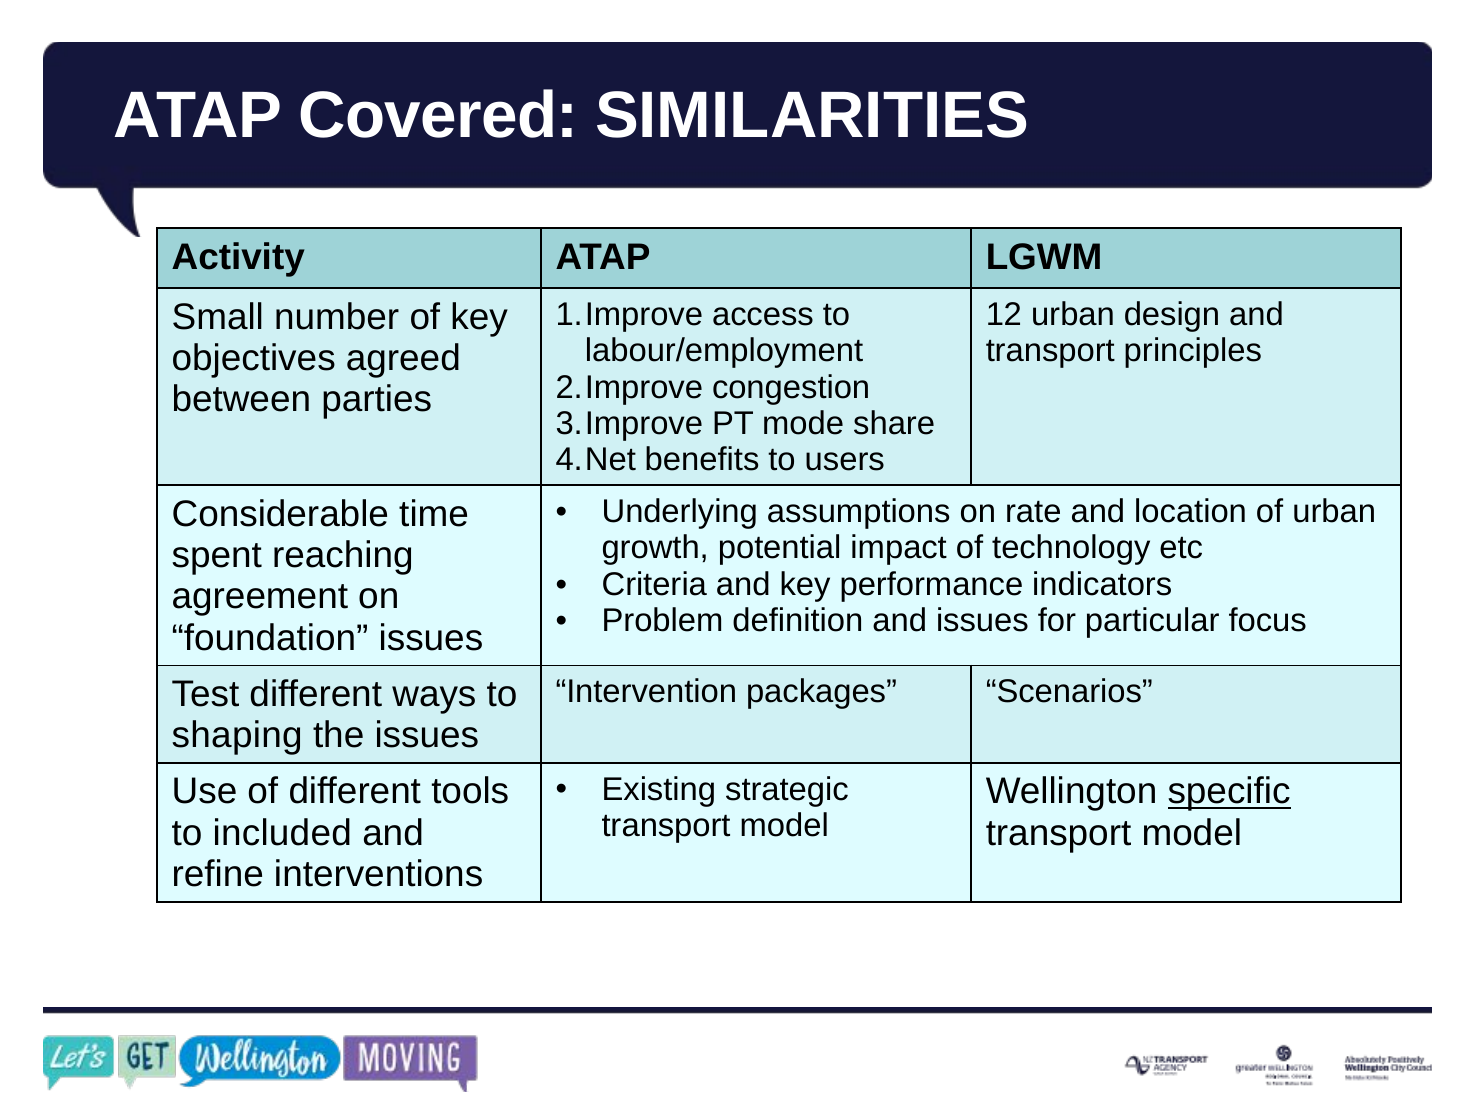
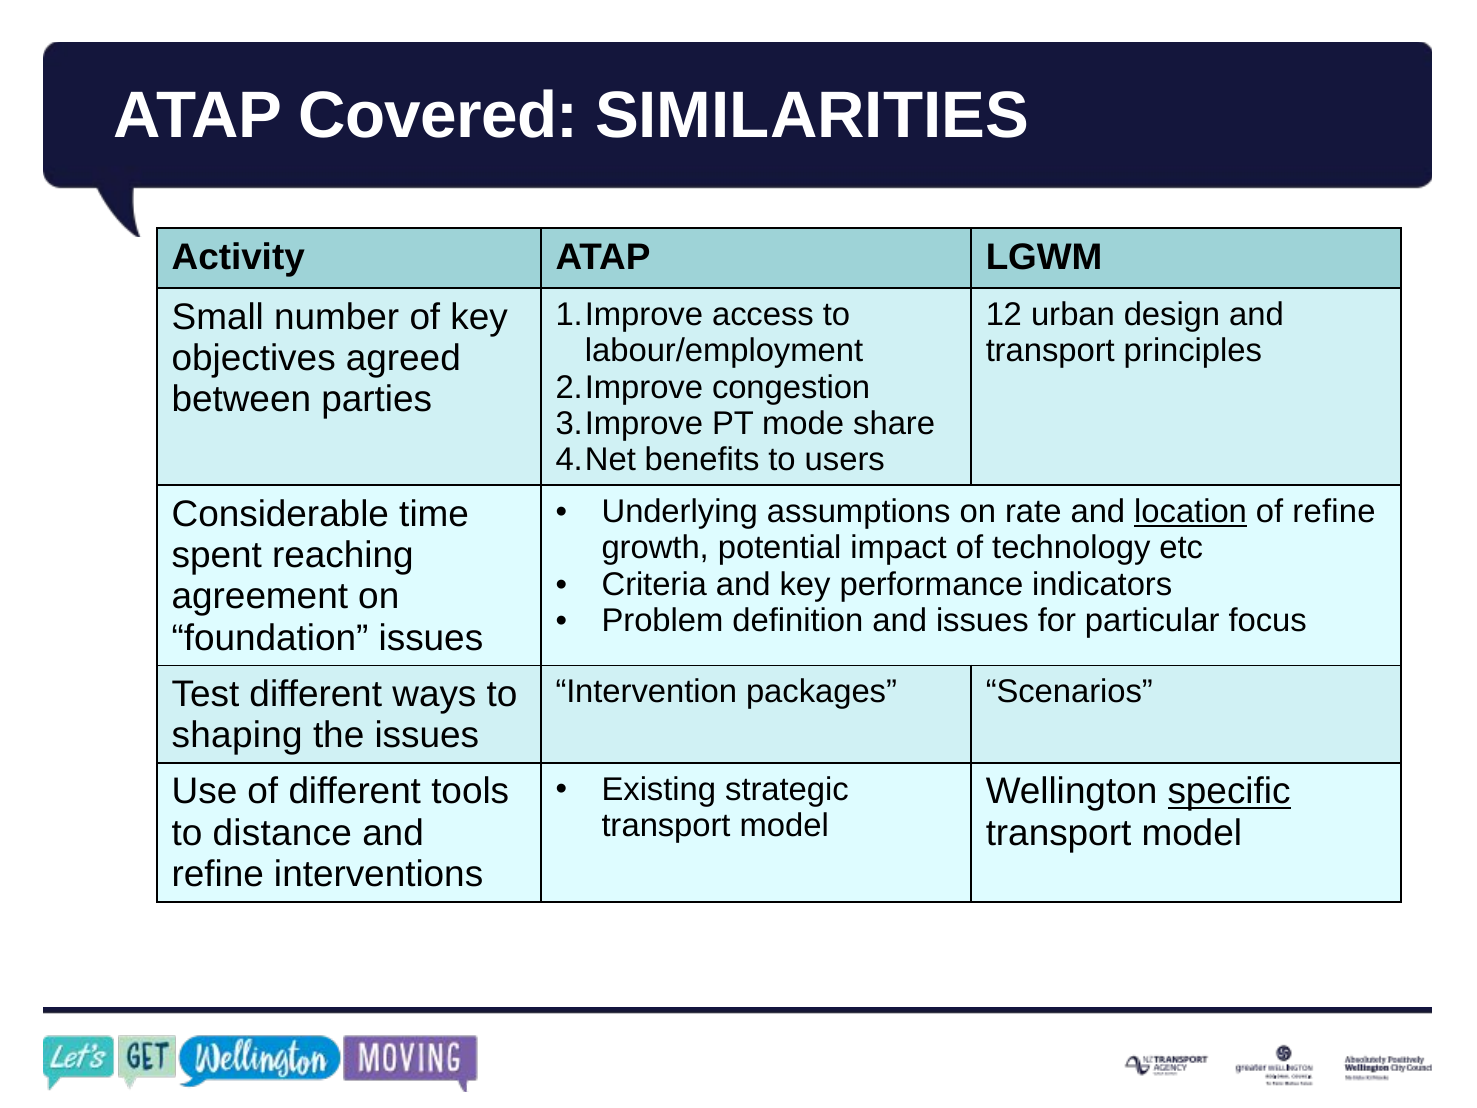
location underline: none -> present (1191, 511)
of urban: urban -> refine (1334, 511)
included: included -> distance (282, 833)
